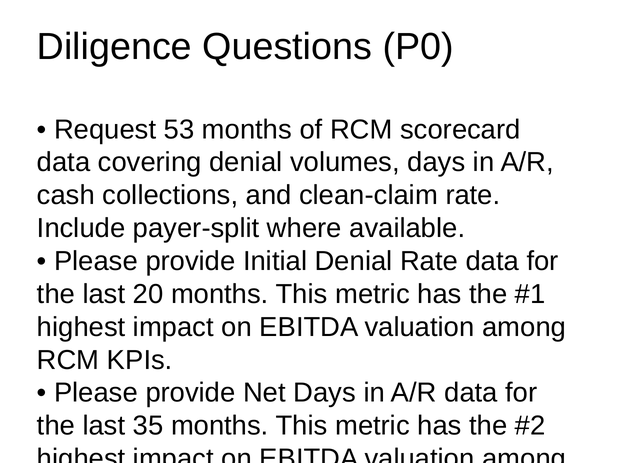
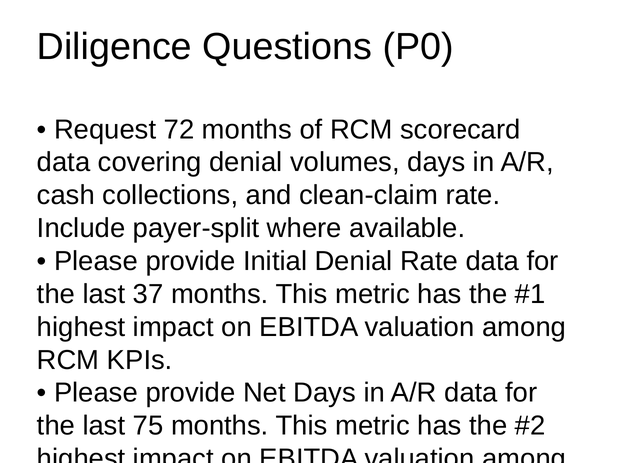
53: 53 -> 72 (179, 129)
20: 20 -> 37 (148, 294)
35: 35 -> 75 (148, 426)
